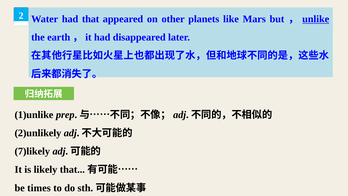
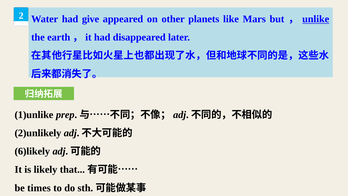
had that: that -> give (91, 19)
7)likely: 7)likely -> 6)likely (32, 151)
